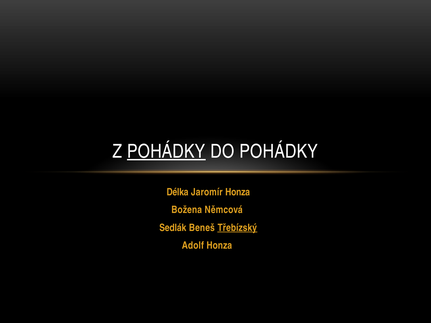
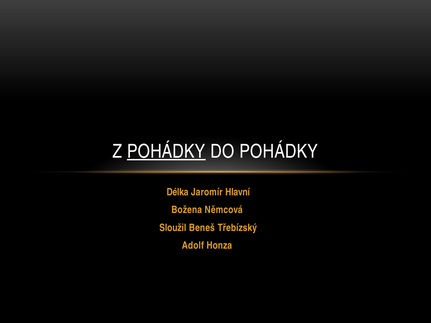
Jaromír Honza: Honza -> Hlavní (238, 192)
Sedlák: Sedlák -> Sloužil (173, 228)
Třebízský underline: present -> none (237, 228)
